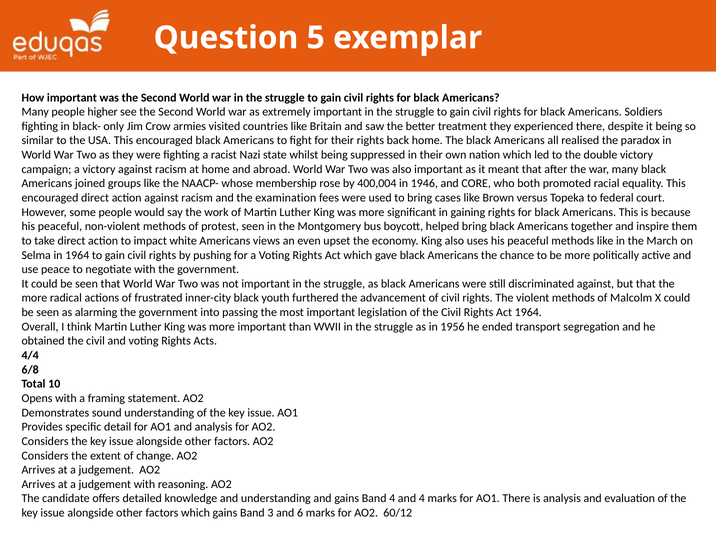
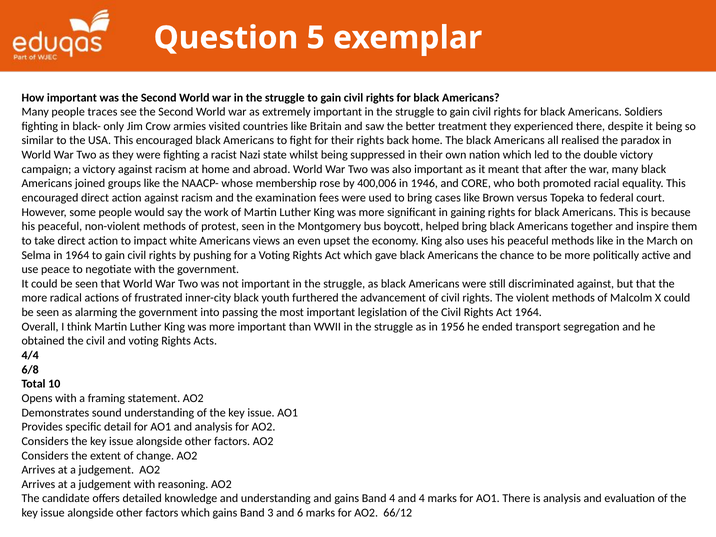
higher: higher -> traces (102, 112)
400,004: 400,004 -> 400,006 (377, 183)
60/12: 60/12 -> 66/12 (398, 513)
